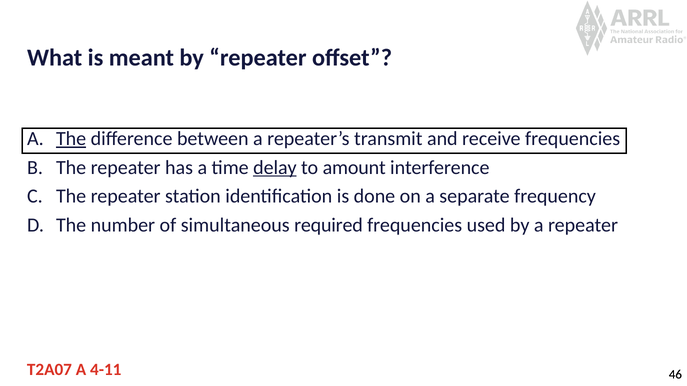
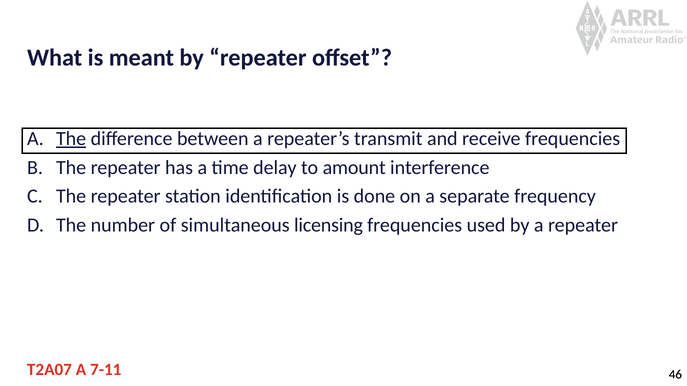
delay underline: present -> none (275, 168)
required: required -> licensing (328, 225)
4-11: 4-11 -> 7-11 (106, 370)
